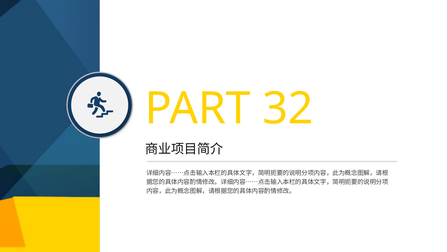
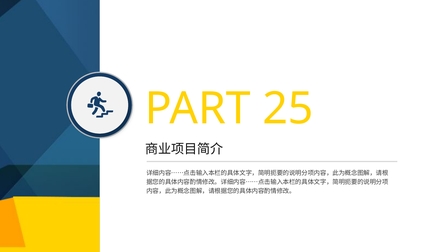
32: 32 -> 25 (288, 108)
